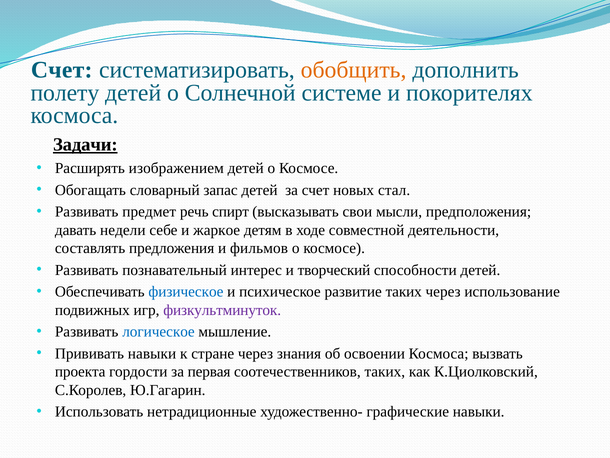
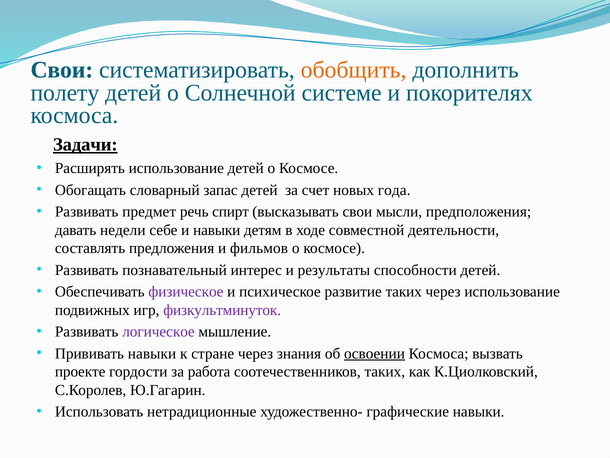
Счет: Счет -> Свои (62, 70)
Расширять изображением: изображением -> использование (176, 168)
стал: стал -> года (394, 190)
и жаркое: жаркое -> навыки (217, 230)
творческий: творческий -> результаты (334, 270)
физическое colour: blue -> purple (186, 291)
логическое colour: blue -> purple (158, 331)
освоении underline: none -> present (375, 353)
проекта: проекта -> проекте (80, 371)
первая: первая -> работа (209, 371)
